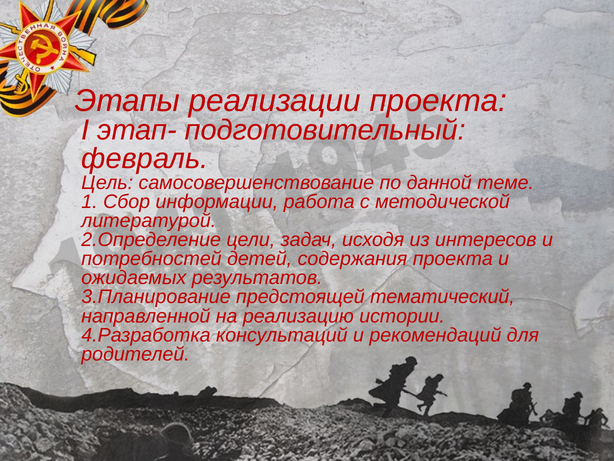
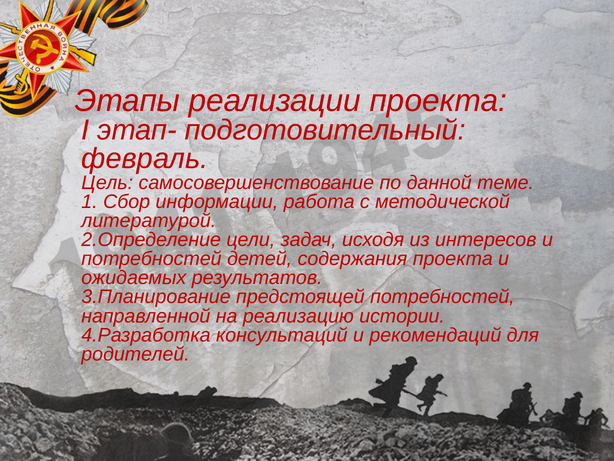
предстоящей тематический: тематический -> потребностей (442, 297)
